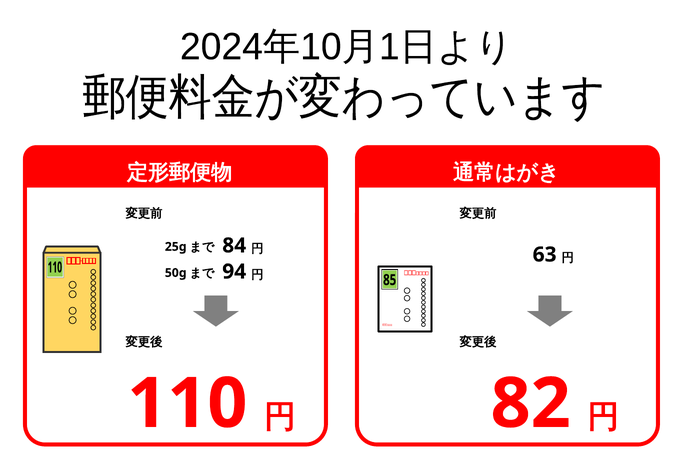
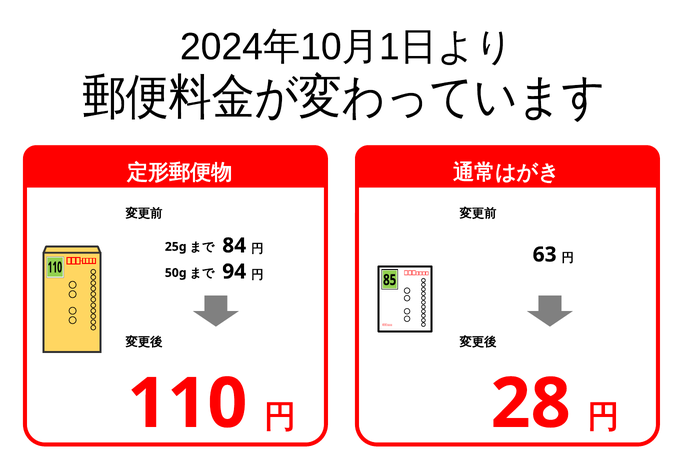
82: 82 -> 28 (531, 404)
